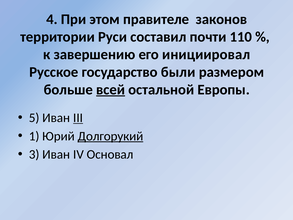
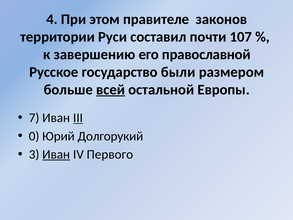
110: 110 -> 107 (241, 37)
инициировал: инициировал -> православной (206, 54)
5: 5 -> 7 (34, 118)
1: 1 -> 0 (34, 136)
Долгорукий underline: present -> none (111, 136)
Иван underline: none -> present (56, 154)
Основал: Основал -> Первого (110, 154)
